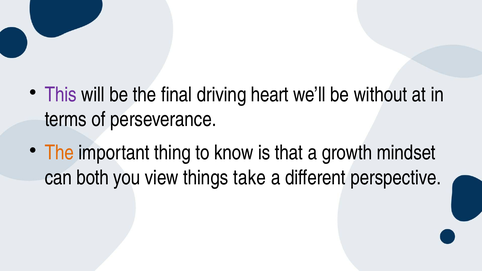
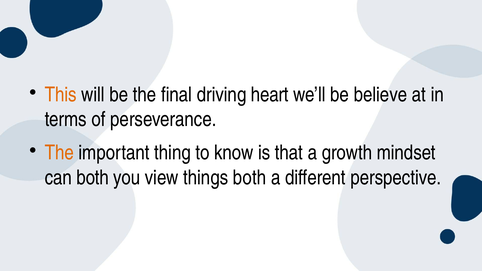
This colour: purple -> orange (61, 95)
without: without -> believe (380, 95)
things take: take -> both (250, 178)
